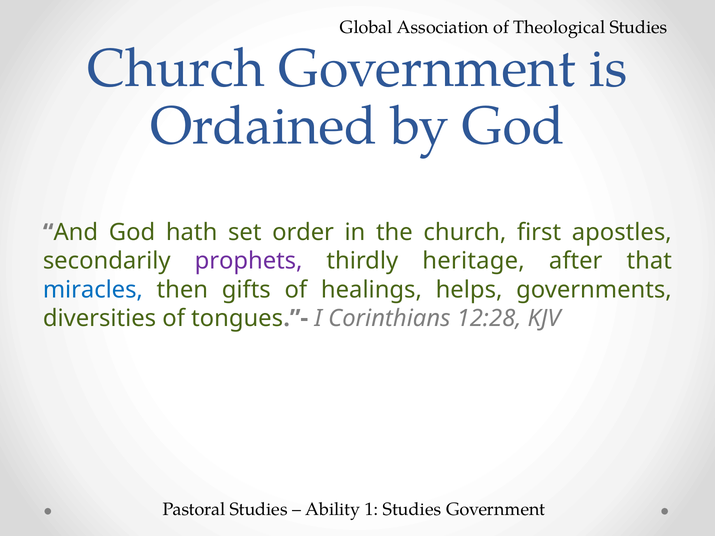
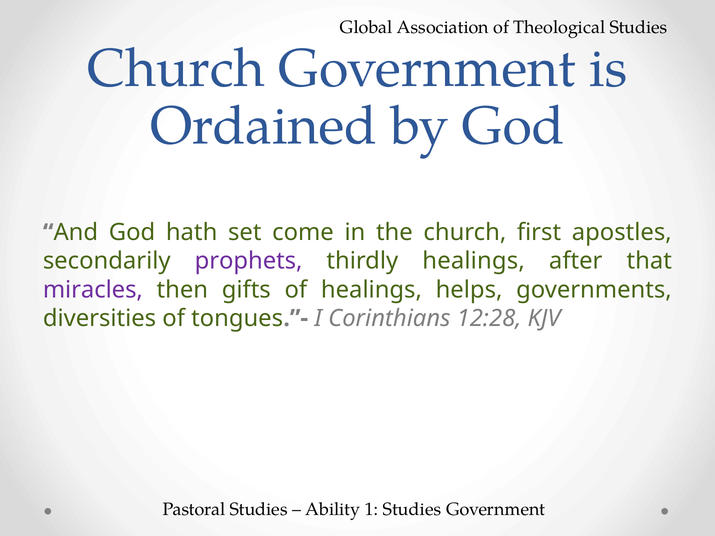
order: order -> come (303, 233)
thirdly heritage: heritage -> healings (474, 261)
miracles colour: blue -> purple (93, 290)
